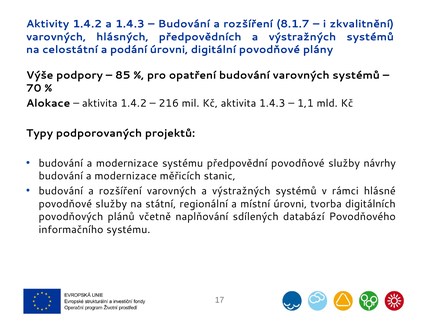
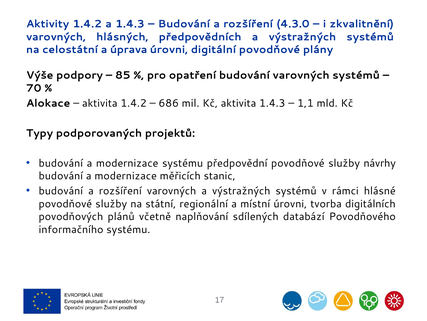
8.1.7: 8.1.7 -> 4.3.0 (293, 24)
podání: podání -> úprava (129, 50)
216: 216 -> 686 (169, 103)
